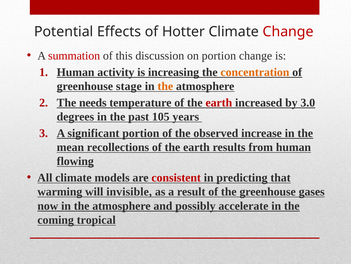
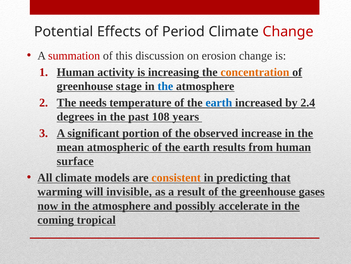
Hotter: Hotter -> Period (183, 32)
on portion: portion -> erosion (219, 56)
the colour: orange -> blue (165, 86)
earth colour: red -> blue (219, 102)
3.0: 3.0 -> 2.4 (308, 102)
105: 105 -> 108 (161, 116)
recollections: recollections -> atmospheric (118, 147)
flowing: flowing -> surface (75, 161)
consistent colour: red -> orange (176, 177)
